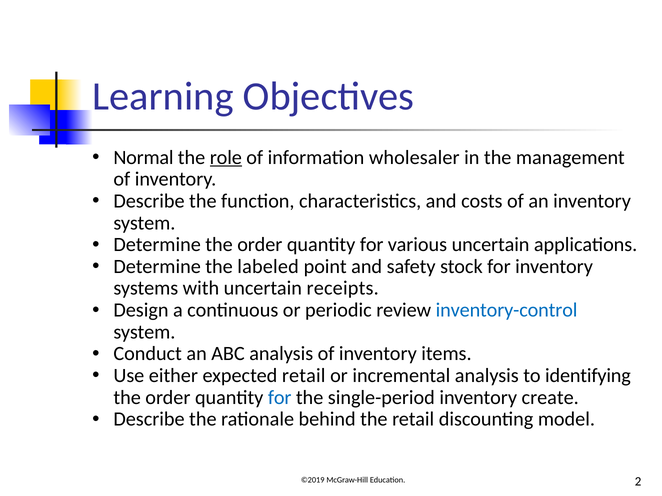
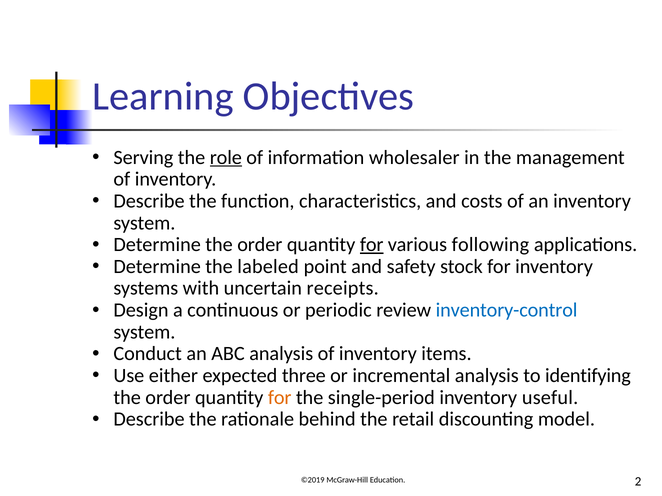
Normal: Normal -> Serving (143, 158)
for underline: none -> present (372, 245)
various uncertain: uncertain -> following (490, 245)
expected retail: retail -> three (304, 376)
for colour: blue -> orange (280, 398)
create: create -> useful (550, 398)
